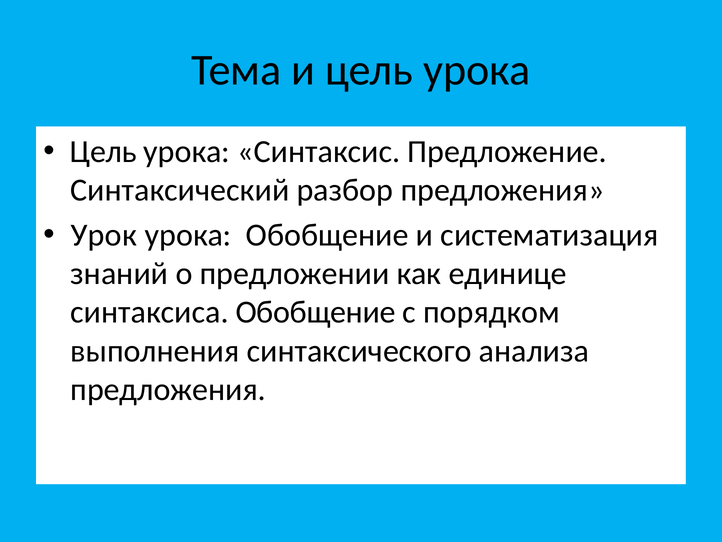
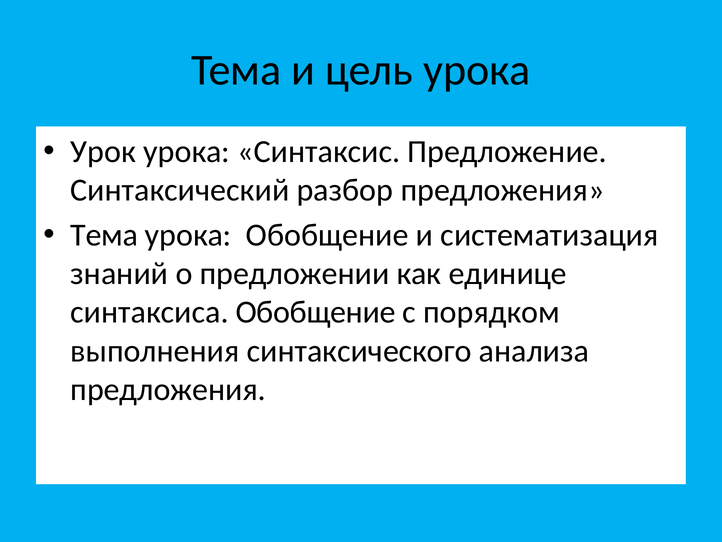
Цель: Цель -> Урок (103, 151)
Урок: Урок -> Тема (104, 235)
